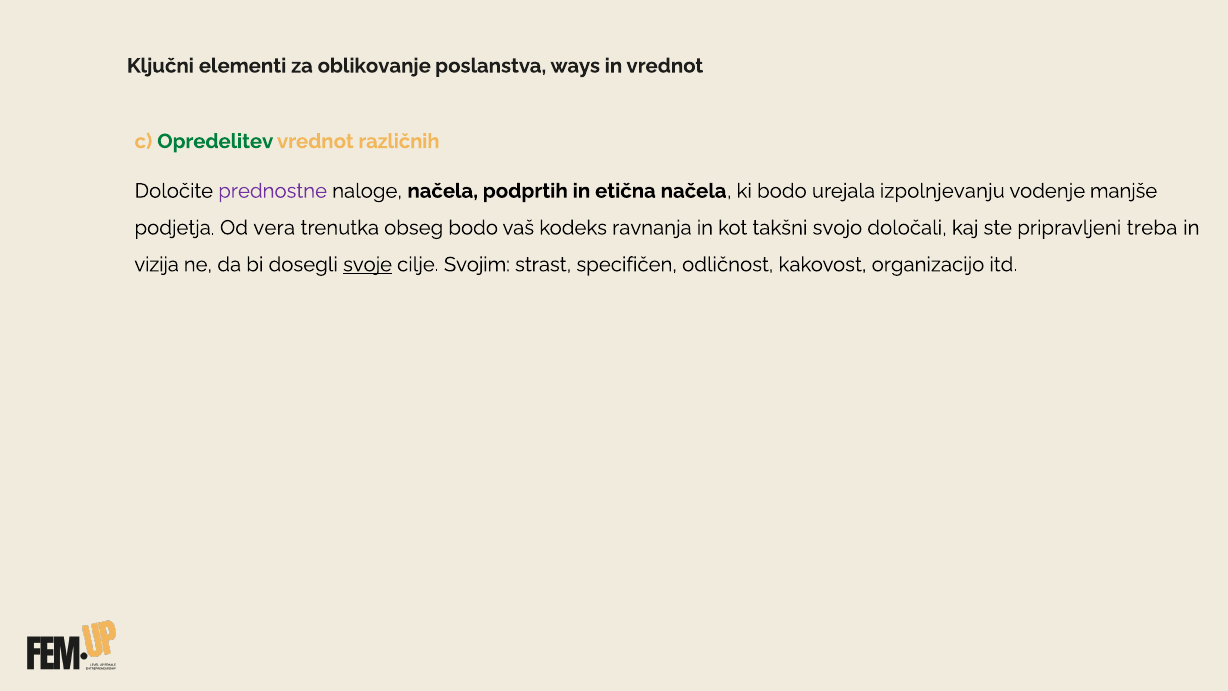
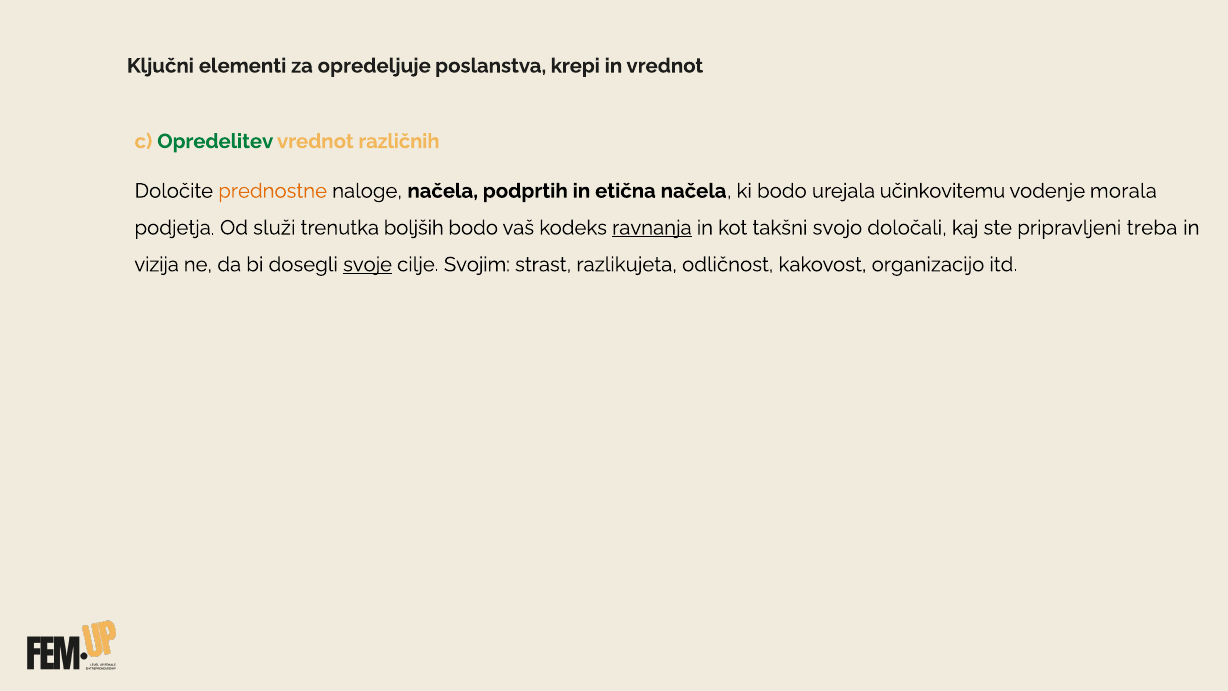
oblikovanje: oblikovanje -> opredeljuje (374, 66)
ways: ways -> krepi (575, 66)
prednostne colour: purple -> orange (273, 191)
izpolnjevanju: izpolnjevanju -> učinkovitemu (942, 191)
manjše: manjše -> morala (1123, 191)
vera: vera -> služi (274, 228)
obseg: obseg -> boljših (414, 228)
ravnanja underline: none -> present (652, 228)
specifičen: specifičen -> razlikujeta (627, 264)
